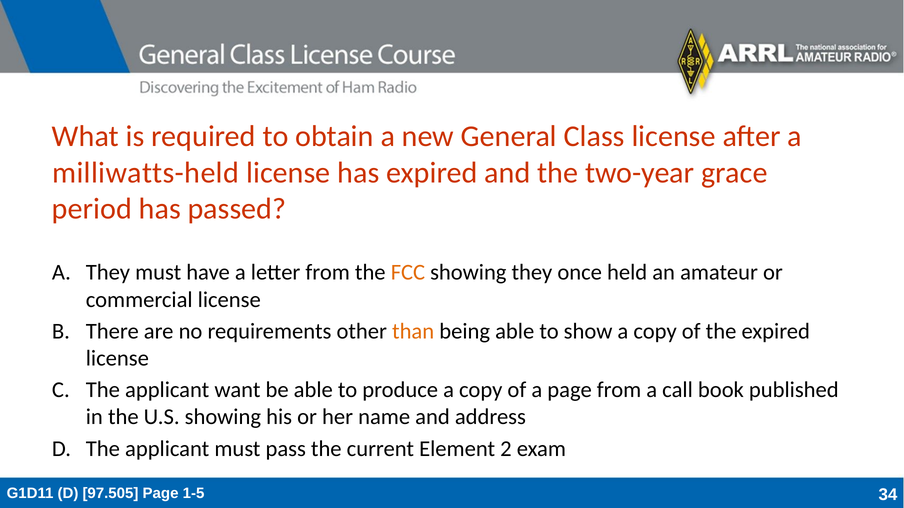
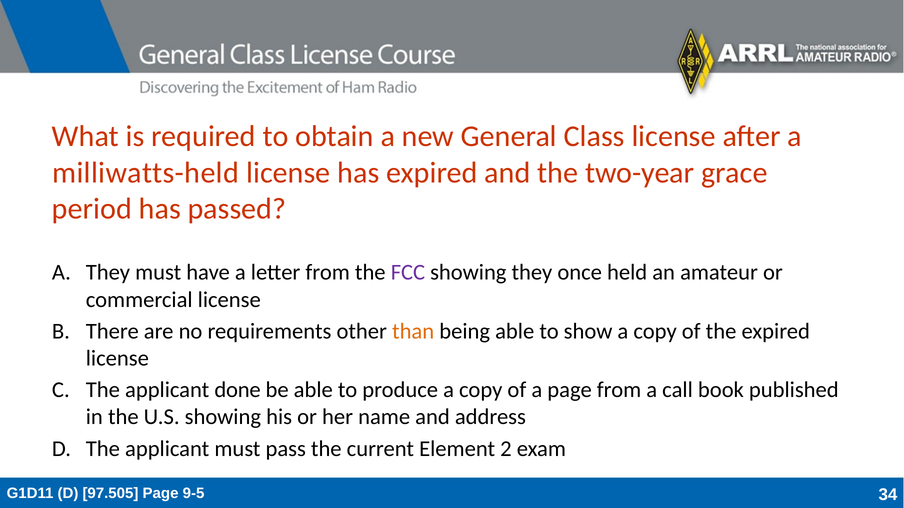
FCC colour: orange -> purple (408, 273)
want: want -> done (238, 390)
1-5: 1-5 -> 9-5 (194, 494)
